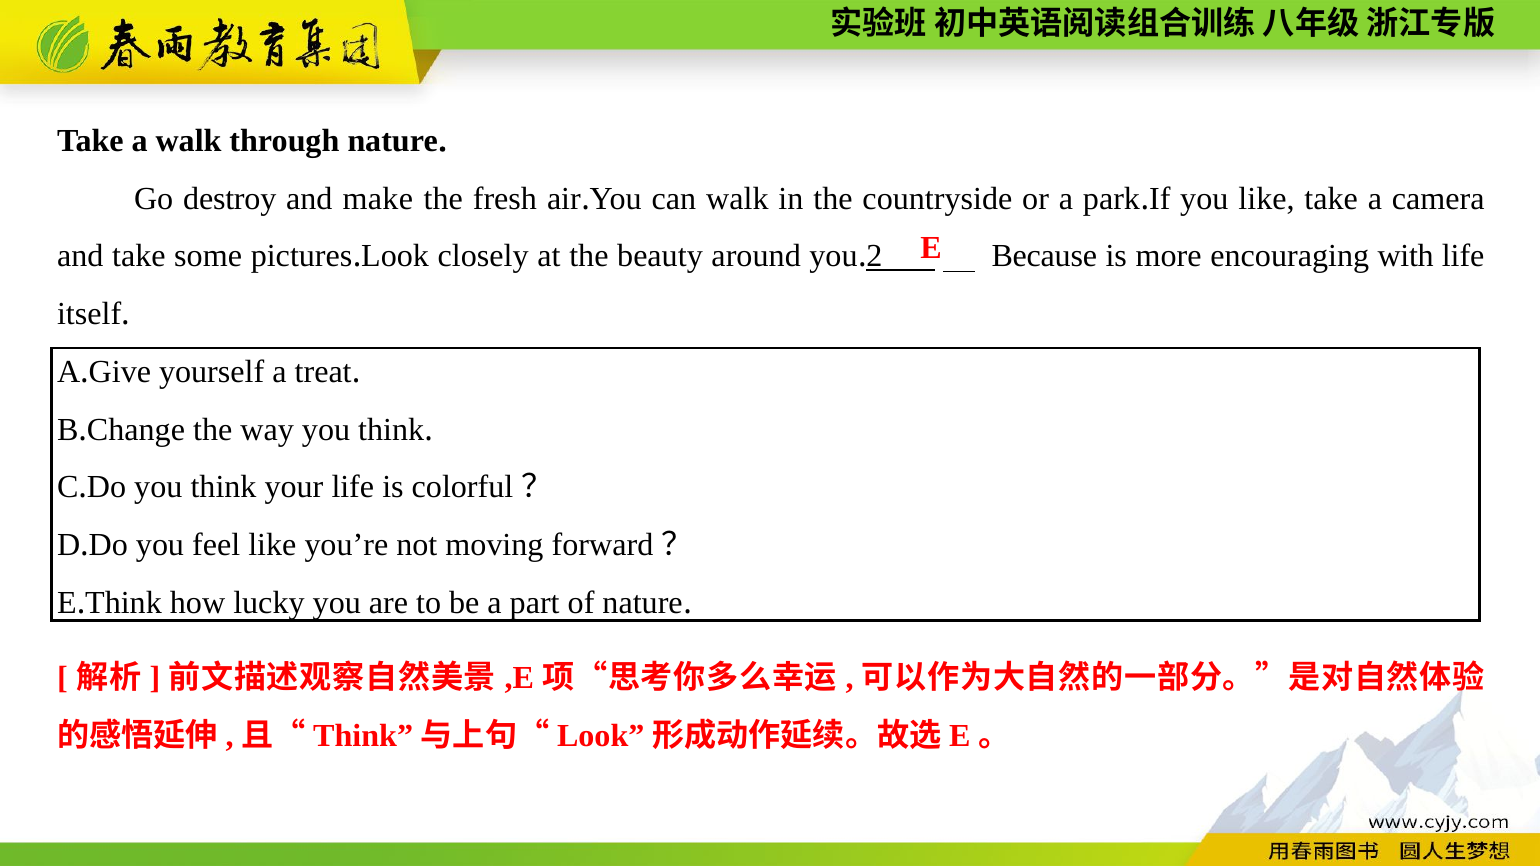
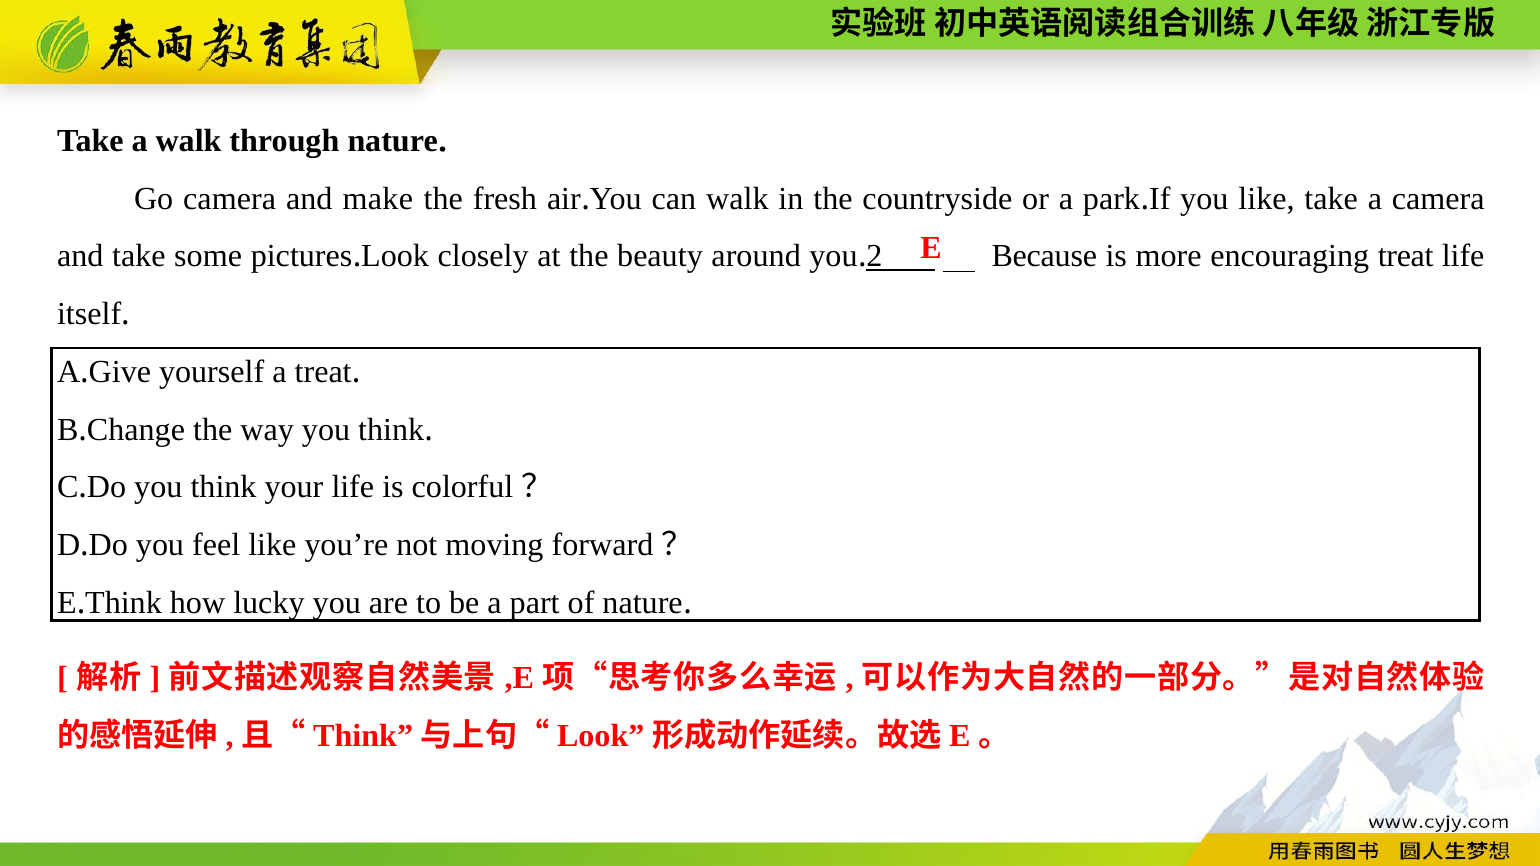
Go destroy: destroy -> camera (230, 199)
encouraging with: with -> treat (1406, 256)
